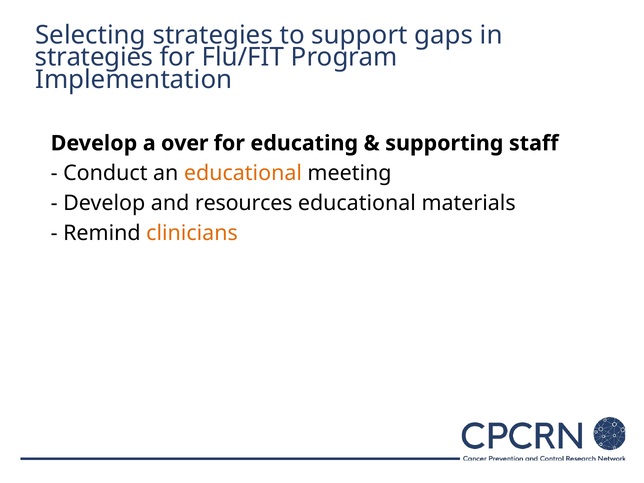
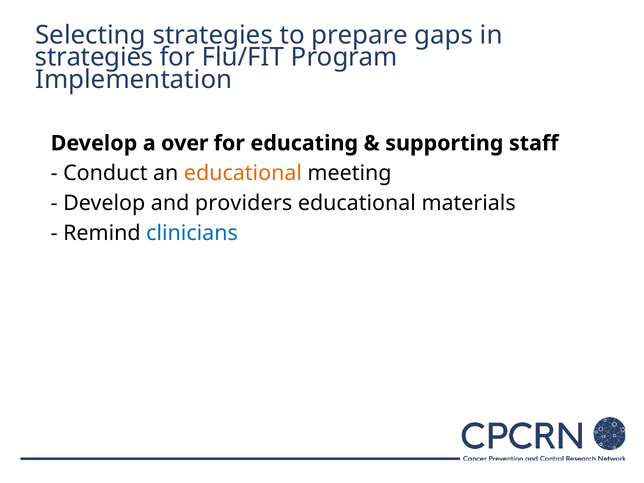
support: support -> prepare (360, 35)
resources: resources -> providers (244, 203)
clinicians colour: orange -> blue (192, 233)
